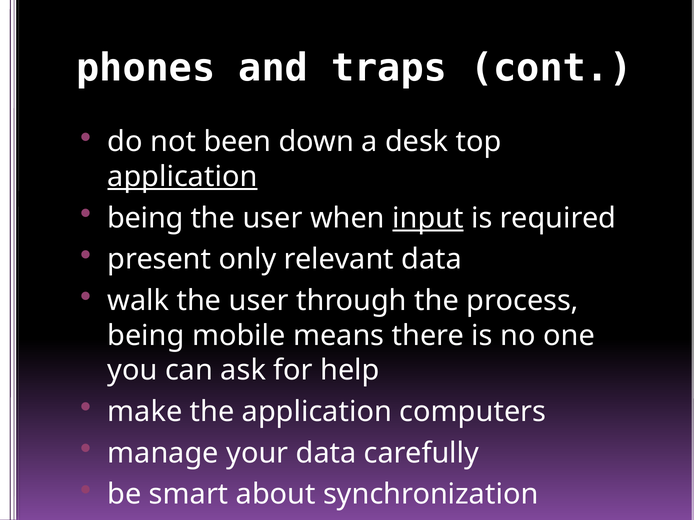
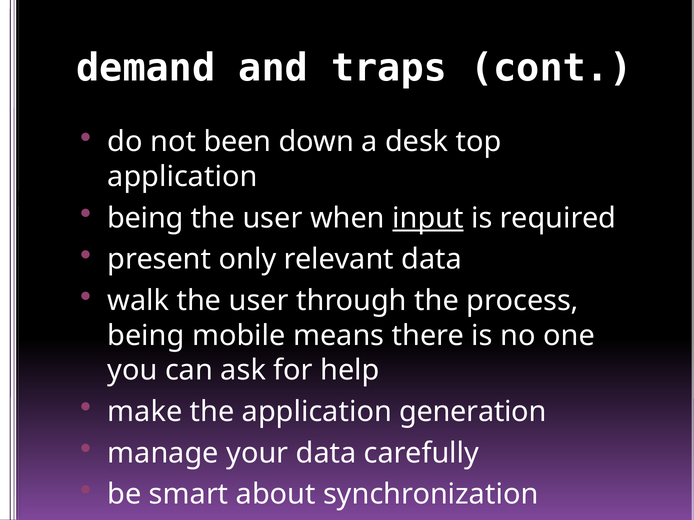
phones: phones -> demand (146, 68)
application underline: present -> none (182, 177)
computers: computers -> generation (473, 412)
